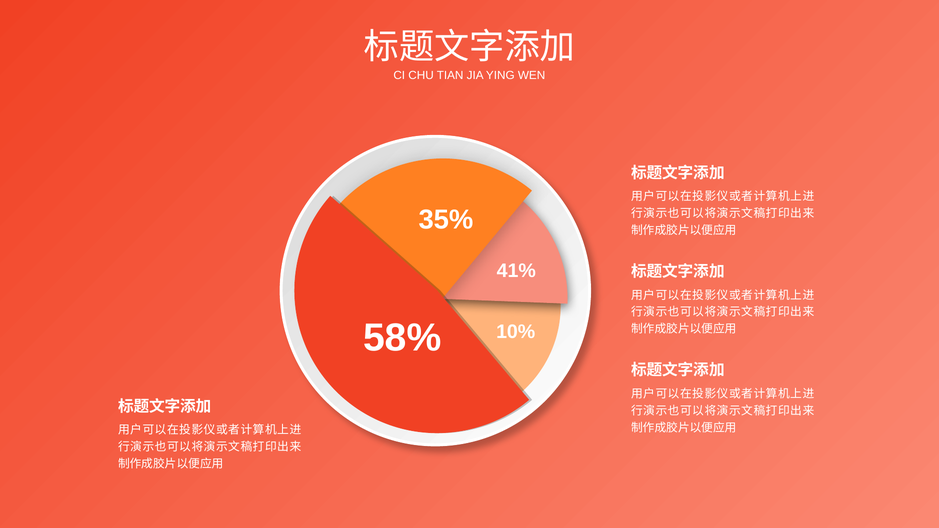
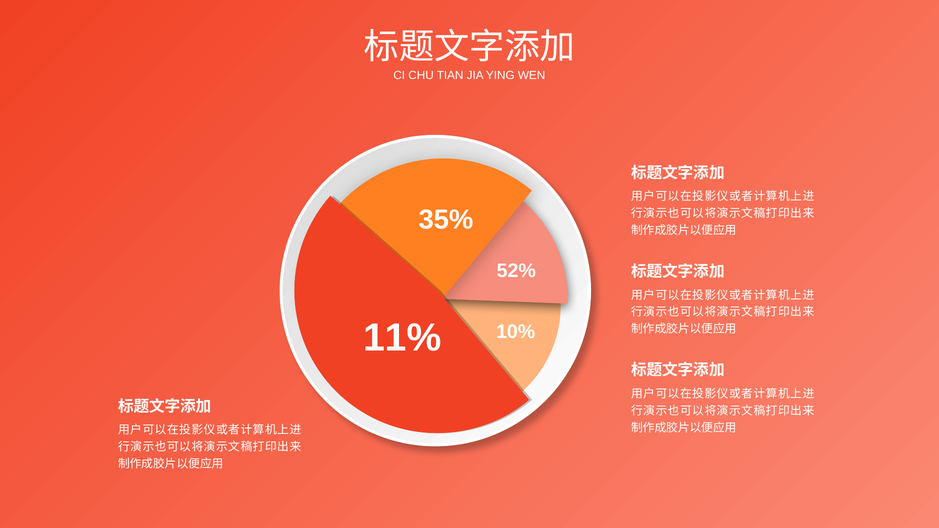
41%: 41% -> 52% (516, 271)
58%: 58% -> 11% (402, 338)
